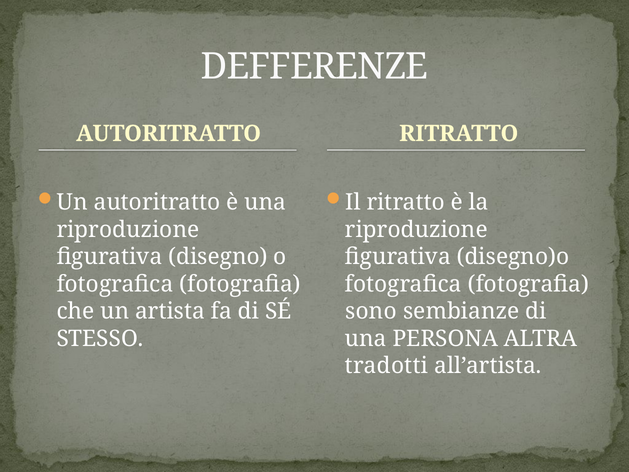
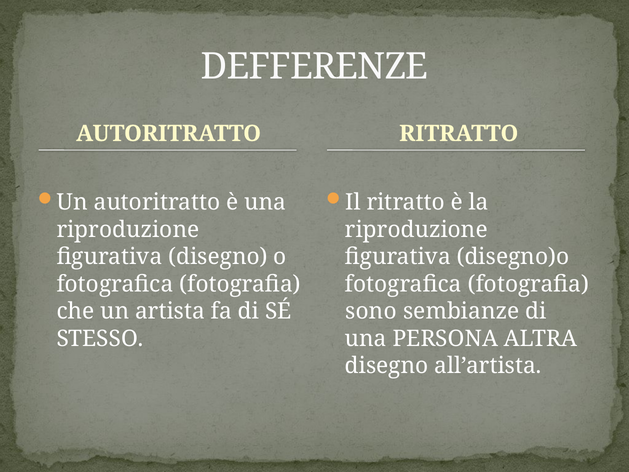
tradotti: tradotti -> disegno (387, 366)
